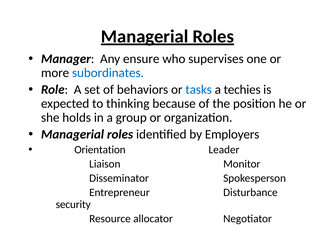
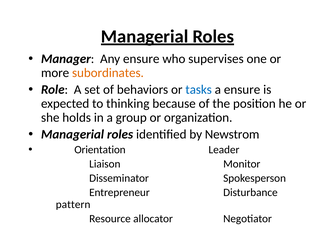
subordinates colour: blue -> orange (108, 73)
a techies: techies -> ensure (242, 90)
Employers: Employers -> Newstrom (232, 134)
security: security -> pattern (73, 205)
